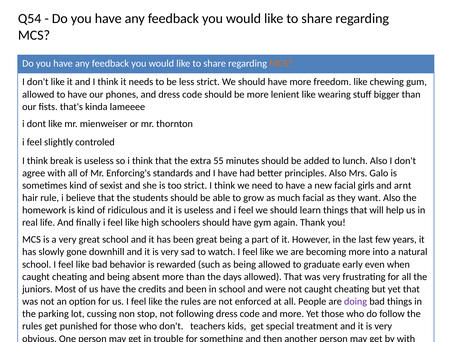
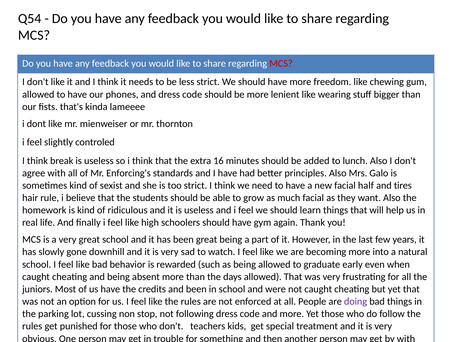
MCS colour: orange -> red (281, 63)
55: 55 -> 16 (218, 161)
girls: girls -> half (366, 185)
arnt: arnt -> tires (403, 185)
